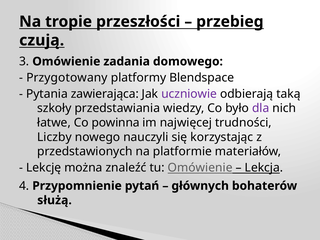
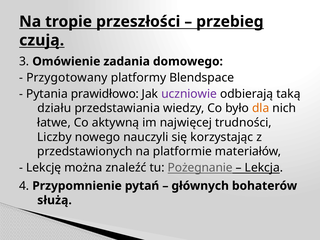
zawierająca: zawierająca -> prawidłowo (105, 94)
szkoły: szkoły -> działu (54, 108)
dla colour: purple -> orange (261, 108)
powinna: powinna -> aktywną (115, 123)
tu Omówienie: Omówienie -> Pożegnanie (200, 168)
